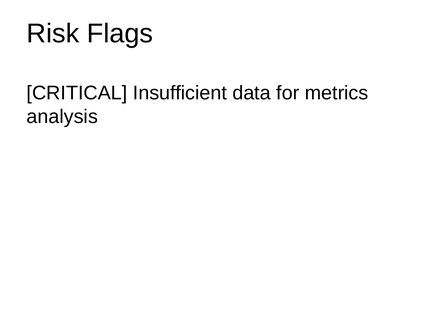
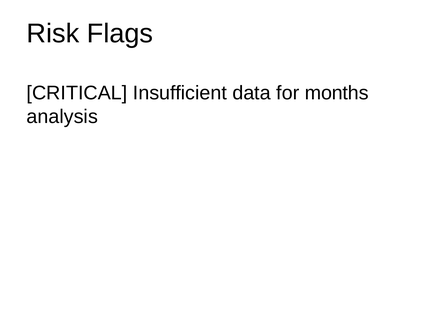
metrics: metrics -> months (337, 93)
